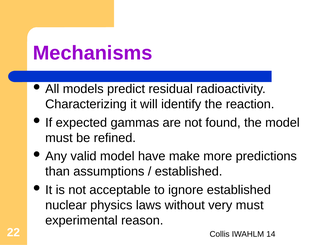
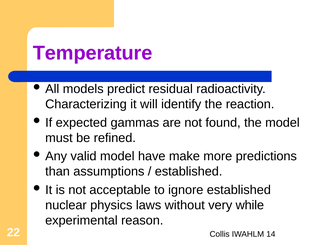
Mechanisms: Mechanisms -> Temperature (93, 53)
very must: must -> while (250, 205)
